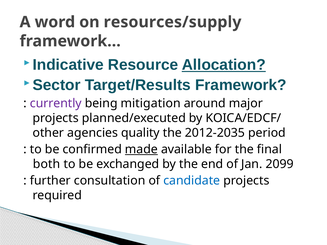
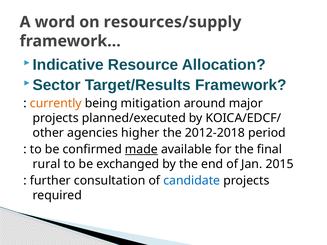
Allocation underline: present -> none (224, 65)
currently colour: purple -> orange (56, 103)
quality: quality -> higher (140, 133)
2012-2035: 2012-2035 -> 2012-2018 (215, 133)
both: both -> rural (47, 164)
2099: 2099 -> 2015 (280, 164)
